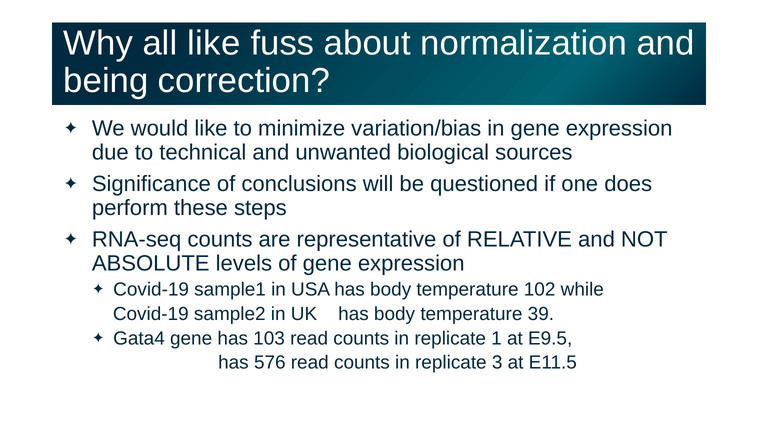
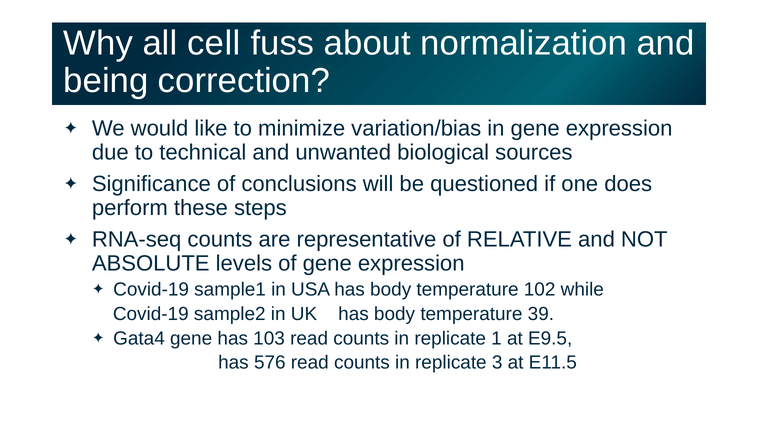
all like: like -> cell (214, 44)
